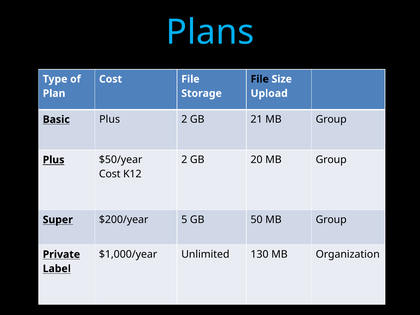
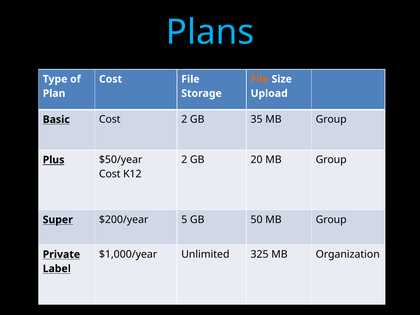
File colour: black -> orange (260, 79)
Basic Plus: Plus -> Cost (110, 119)
21: 21 -> 35 (257, 119)
130: 130 -> 325 (260, 254)
